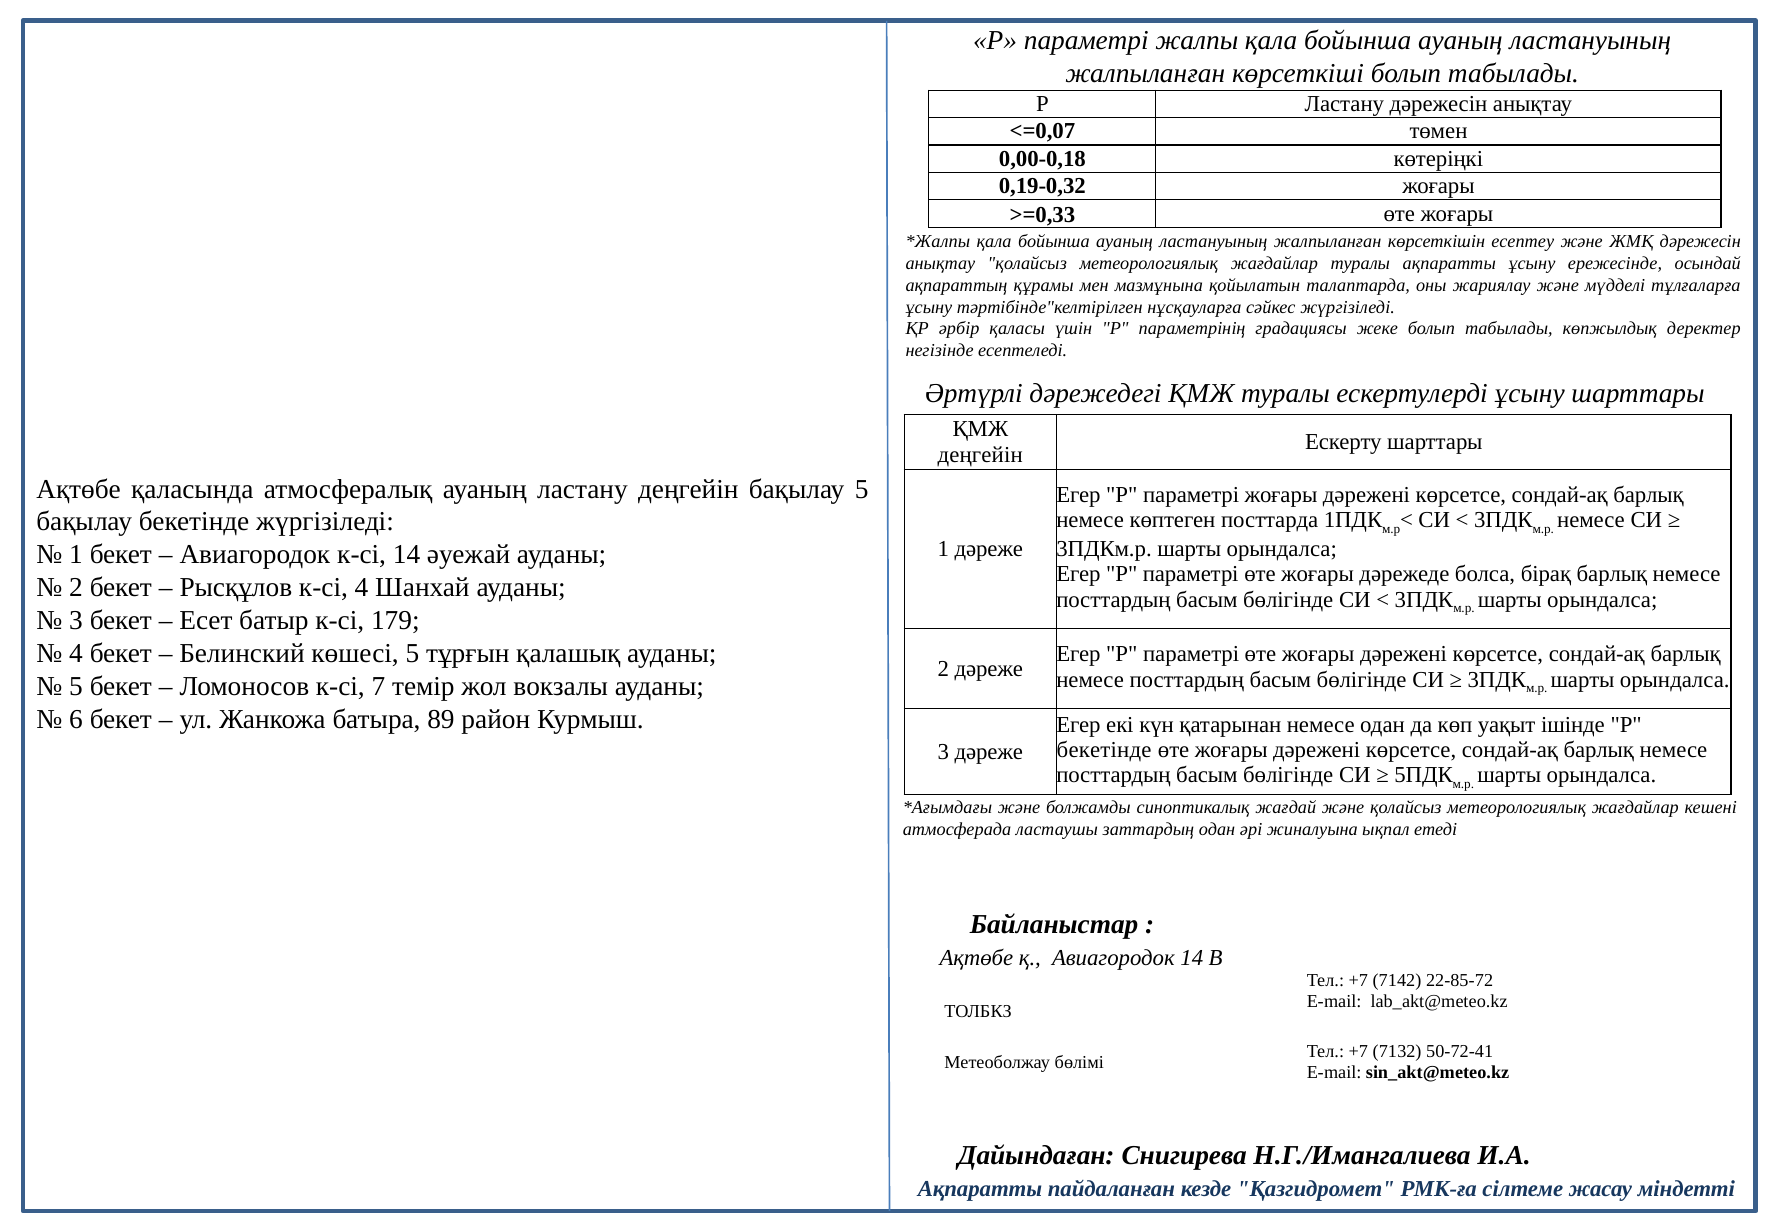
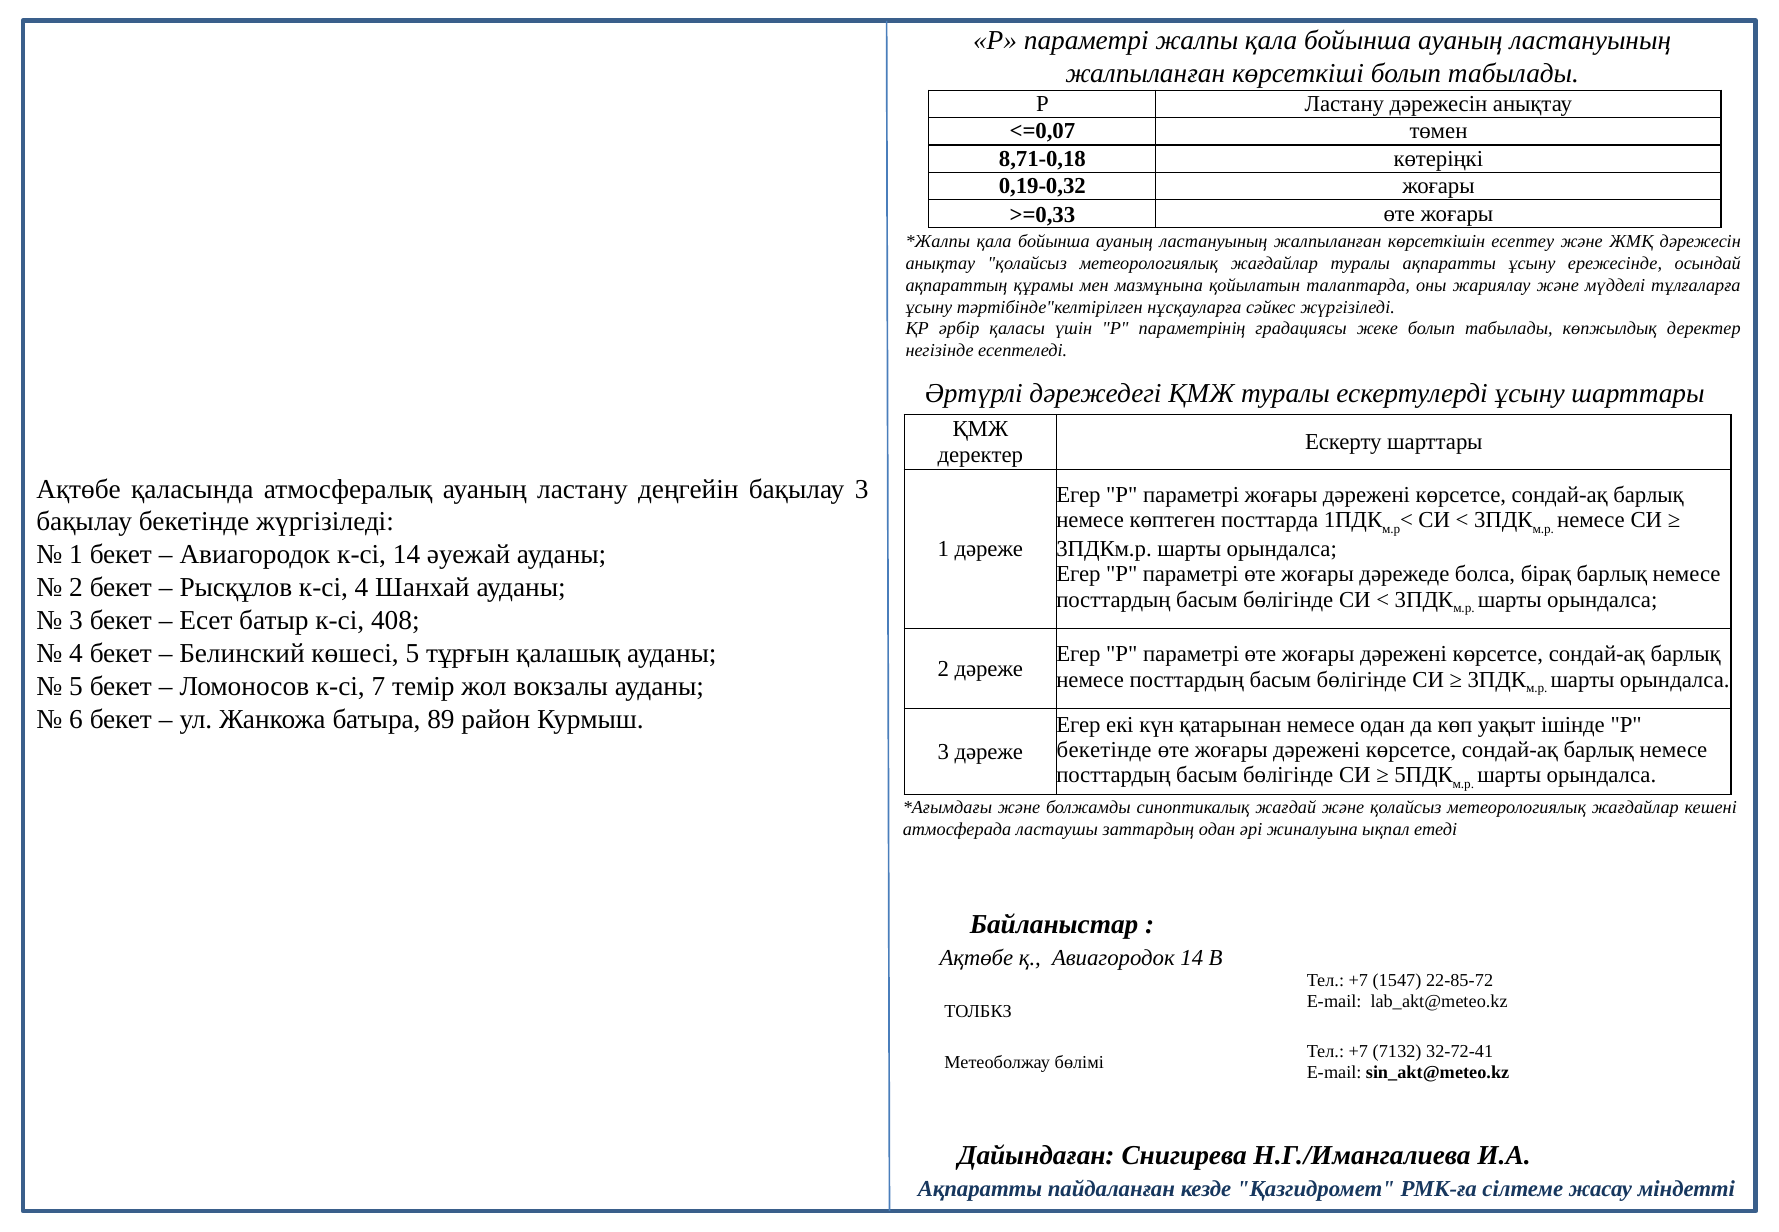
0,00-0,18: 0,00-0,18 -> 8,71-0,18 (1042, 159)
деңгейін: деңгейін -> деректер (980, 454)
бақылау 5: 5 -> 3 (862, 489)
179: 179 -> 408 (395, 620)
7142: 7142 -> 1547 (1397, 980)
50-72-41: 50-72-41 -> 32-72-41 (1460, 1052)
